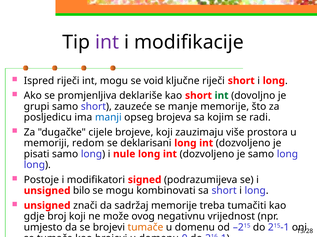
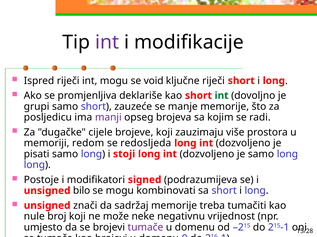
manji colour: blue -> purple (108, 118)
deklarisani: deklarisani -> redosljeda (146, 144)
nule: nule -> stoji (124, 154)
gdje: gdje -> nule (34, 217)
ovog: ovog -> neke (143, 217)
tumače colour: orange -> purple (145, 228)
